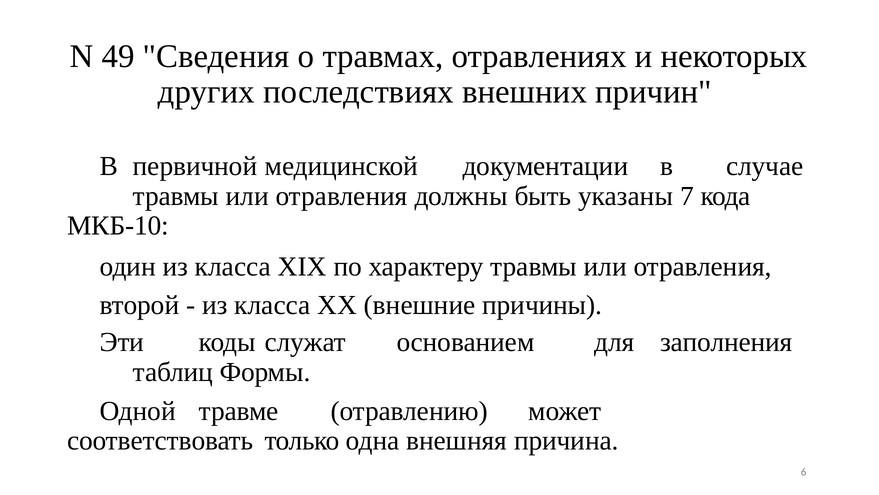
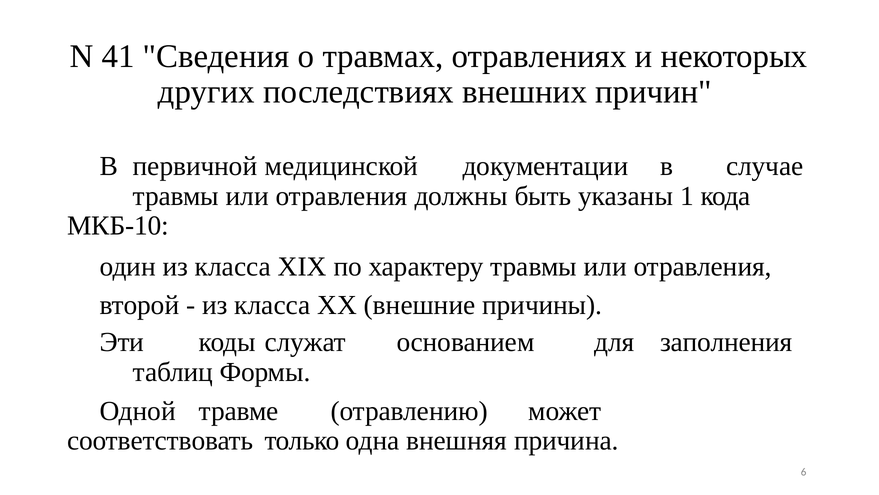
49: 49 -> 41 (118, 56)
7: 7 -> 1 (687, 196)
